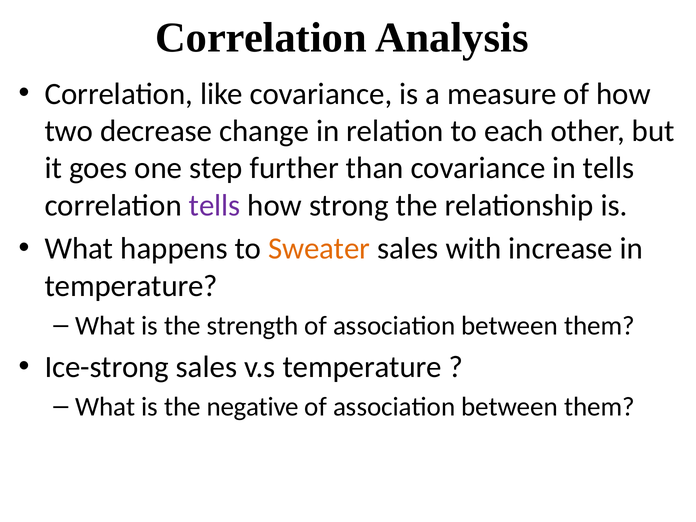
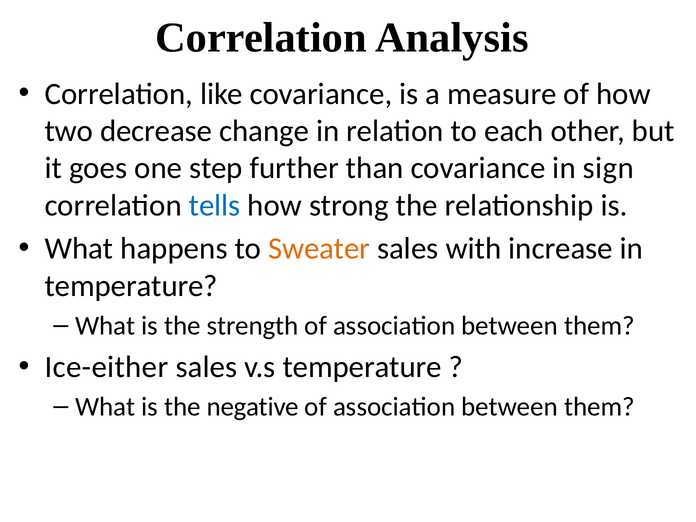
in tells: tells -> sign (608, 168)
tells colour: purple -> blue (215, 205)
Ice-strong: Ice-strong -> Ice-either (106, 367)
